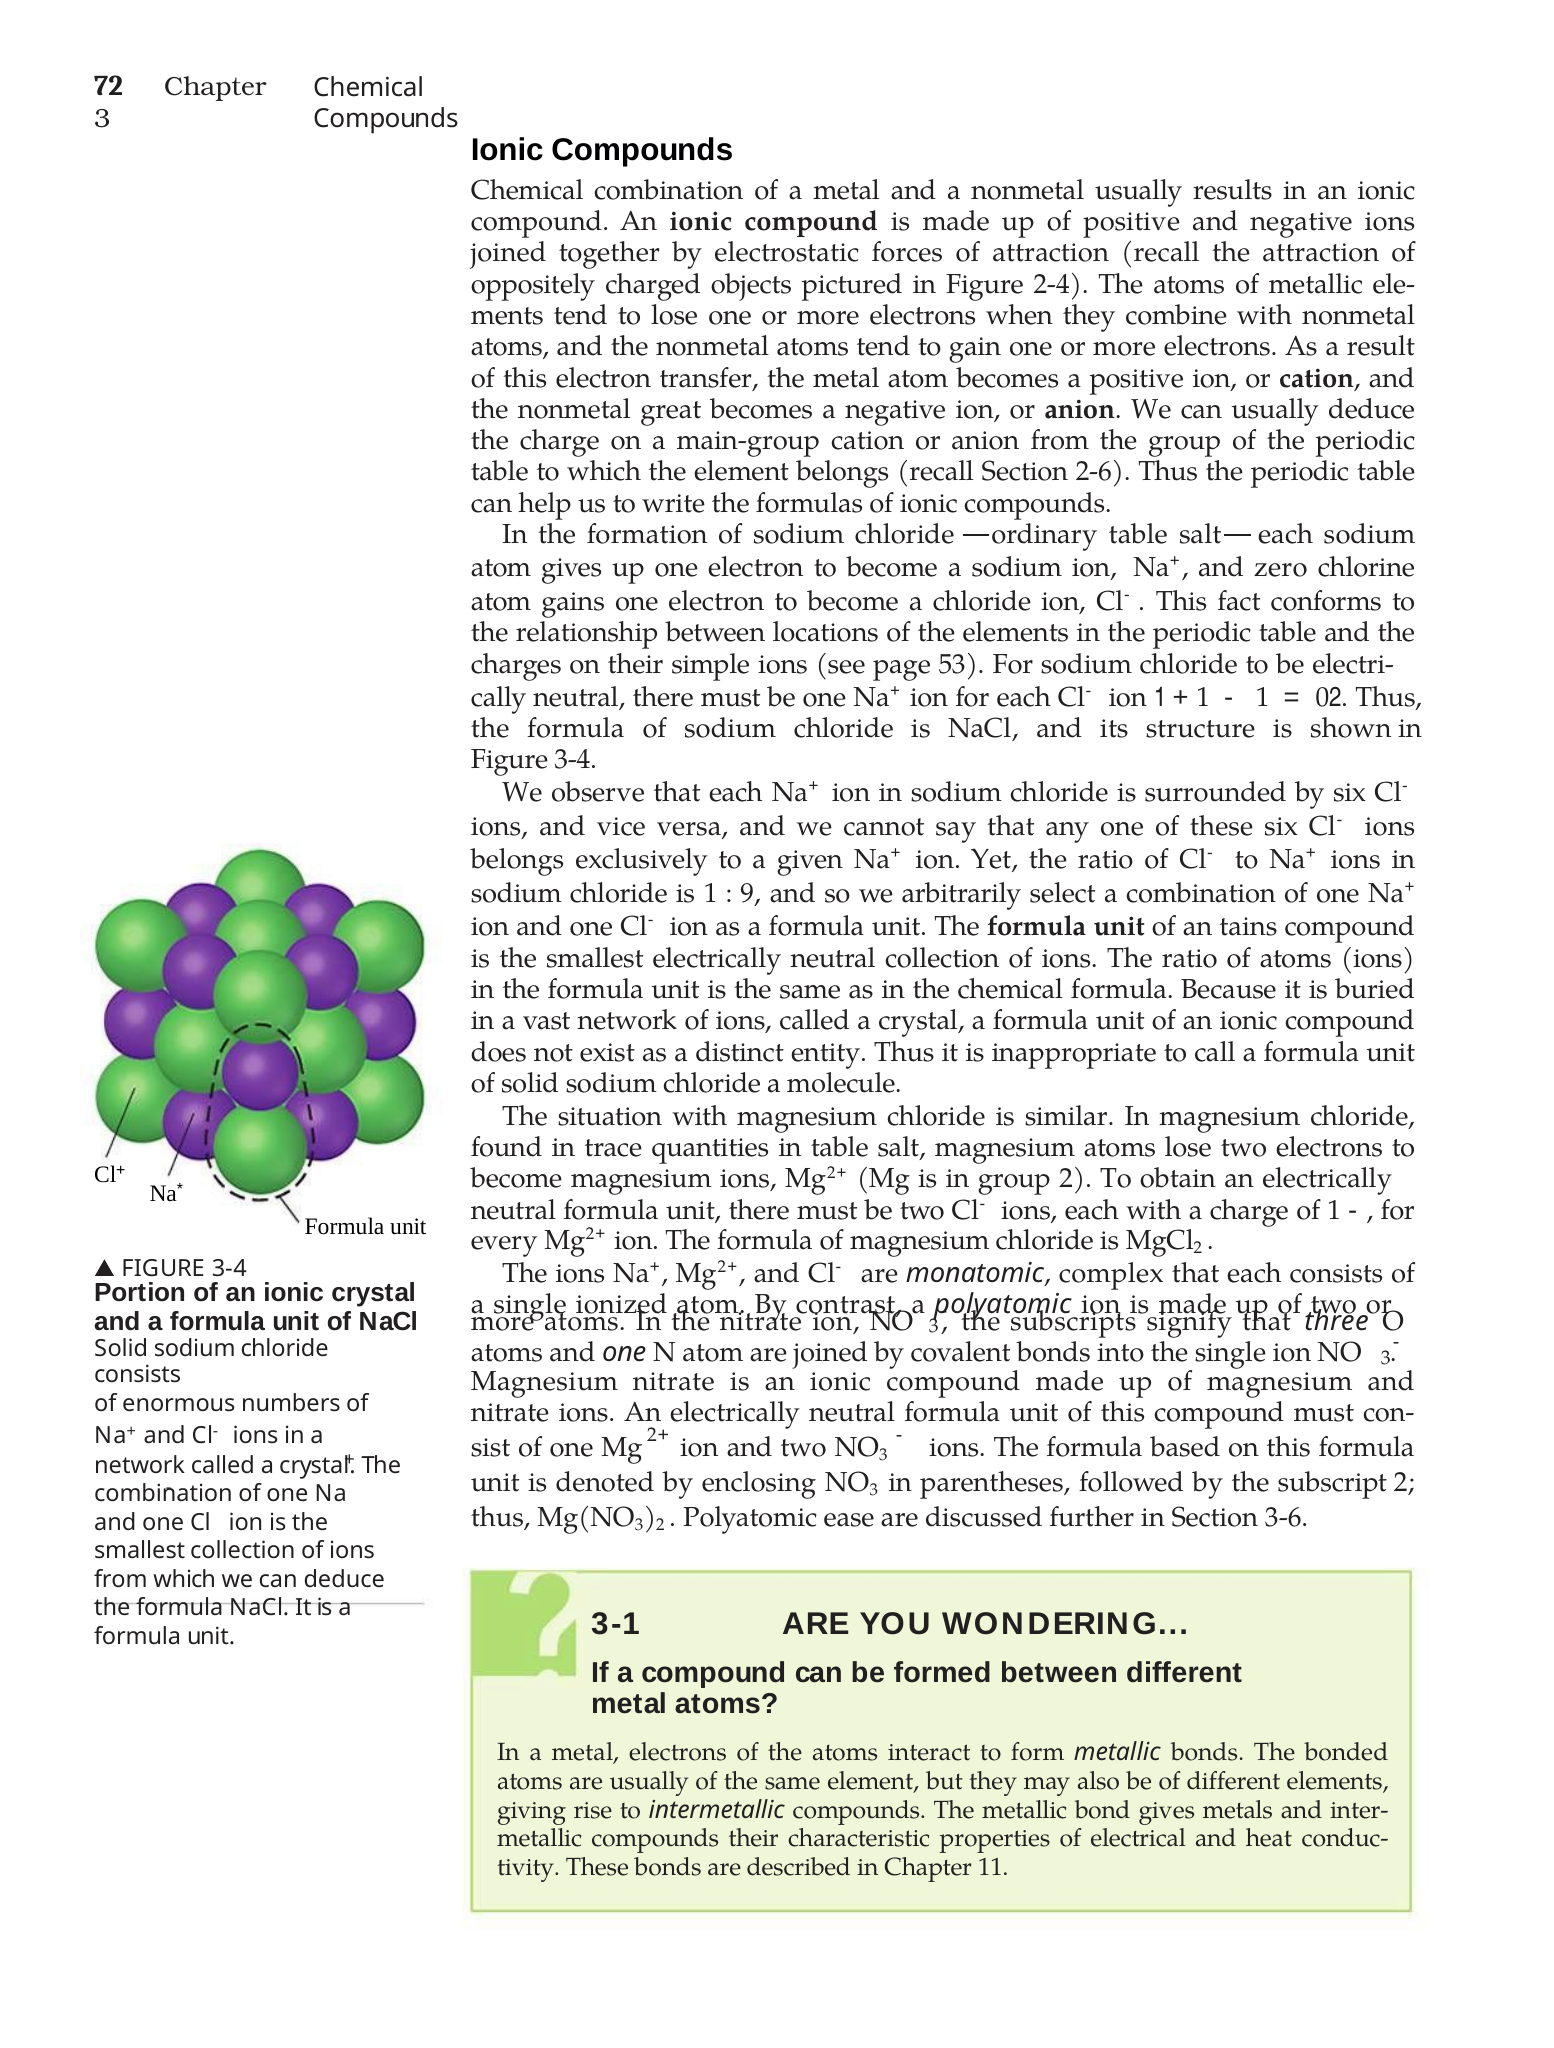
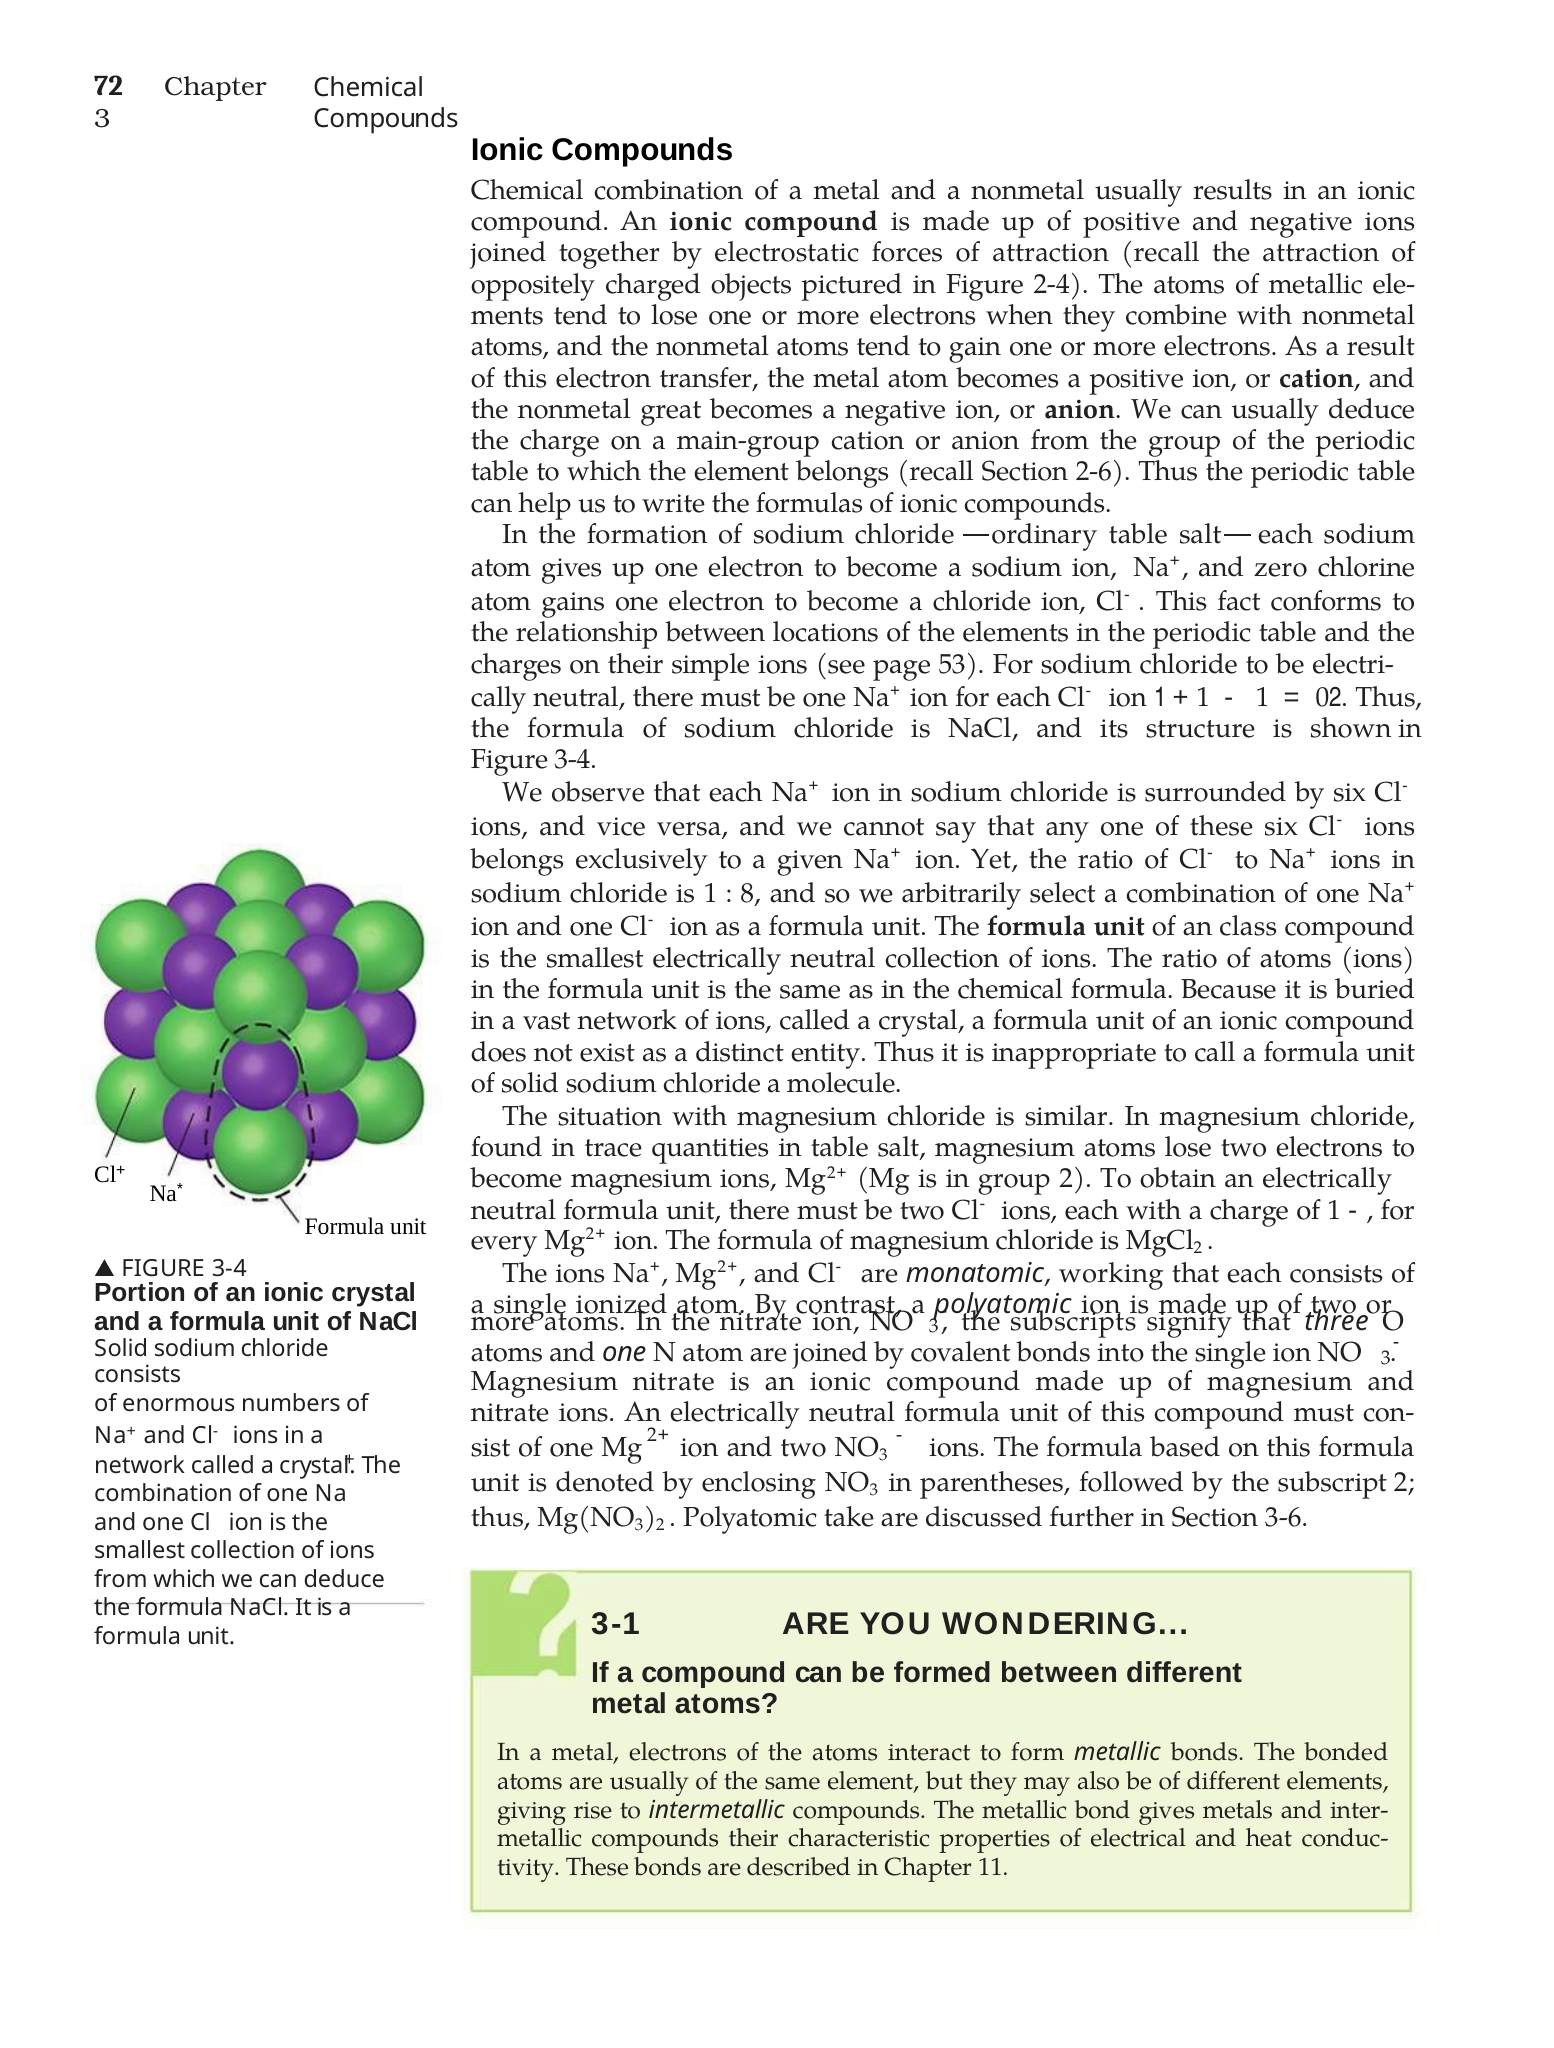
9: 9 -> 8 (751, 893)
tains: tains -> class (1248, 927)
complex: complex -> working (1111, 1274)
ease: ease -> take (849, 1517)
